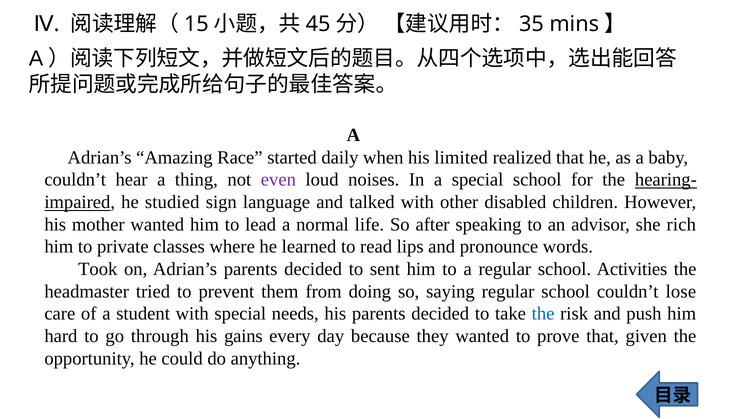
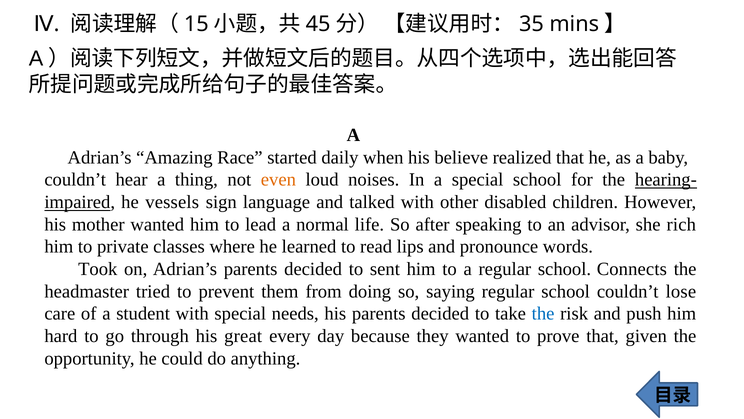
limited: limited -> believe (461, 157)
even colour: purple -> orange (278, 179)
studied: studied -> vessels (172, 202)
Activities: Activities -> Connects (632, 269)
gains: gains -> great (243, 336)
